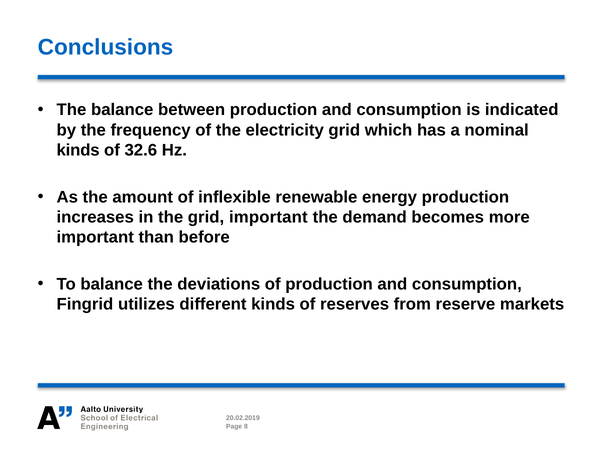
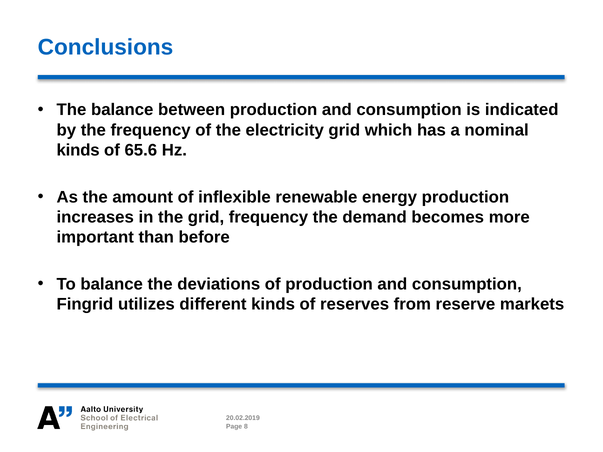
32.6: 32.6 -> 65.6 (141, 150)
grid important: important -> frequency (268, 217)
